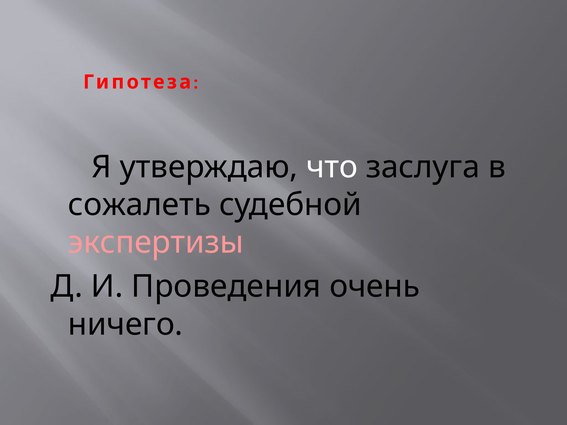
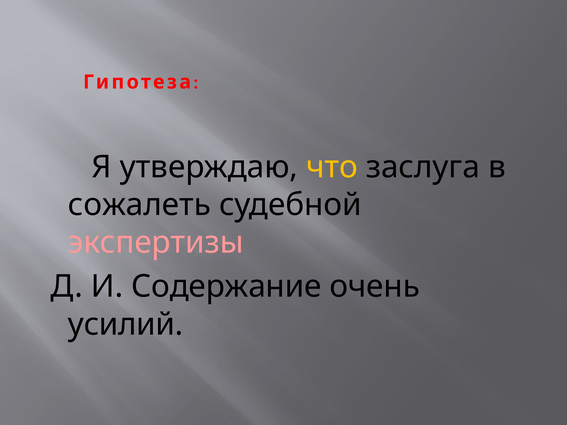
что colour: white -> yellow (332, 167)
Проведения: Проведения -> Содержание (226, 287)
ничего: ничего -> усилий (126, 325)
